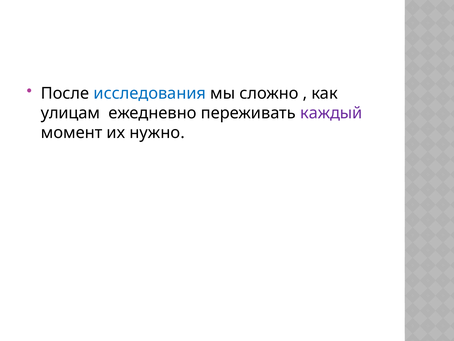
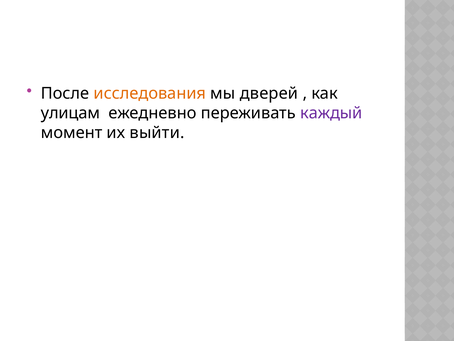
исследования colour: blue -> orange (150, 93)
сложно: сложно -> дверей (269, 93)
нужно: нужно -> выйти (157, 132)
